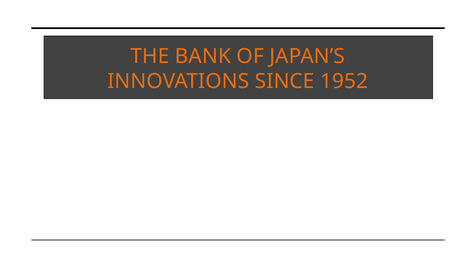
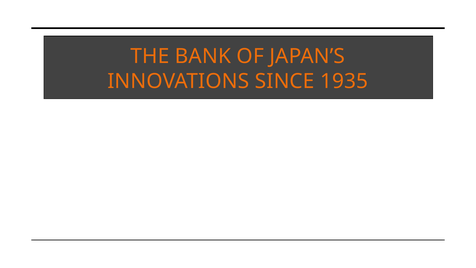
1952: 1952 -> 1935 (344, 81)
